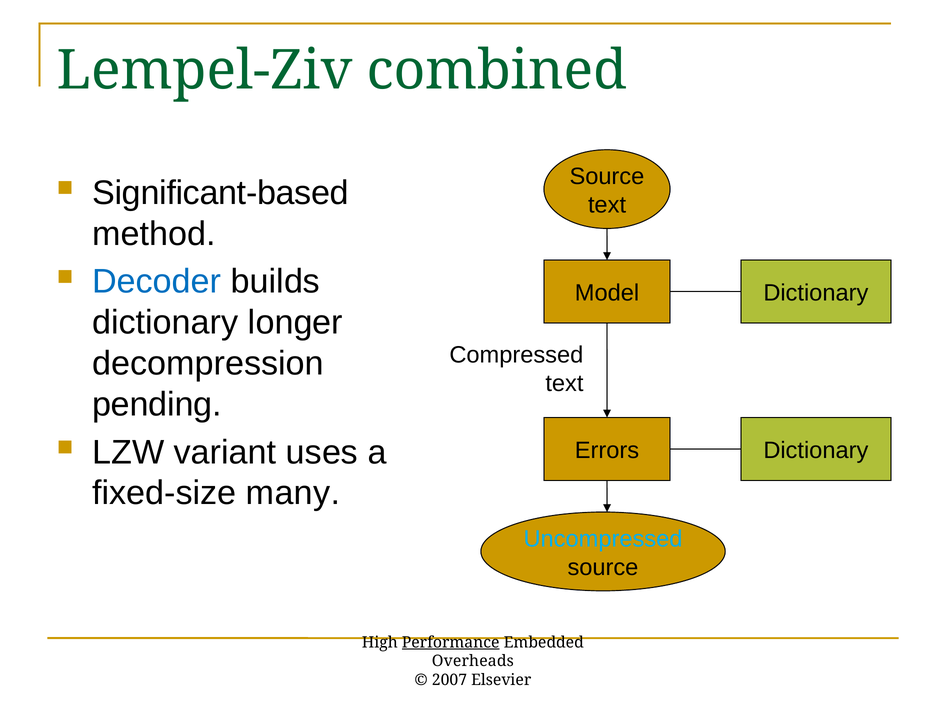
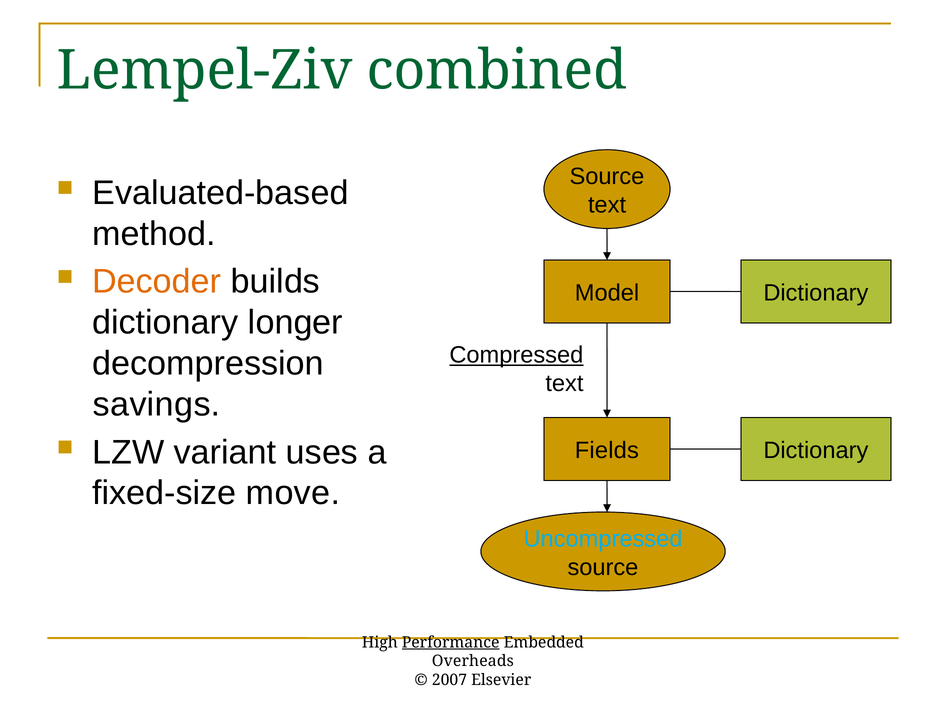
Significant-based: Significant-based -> Evaluated-based (220, 193)
Decoder colour: blue -> orange (157, 282)
Compressed underline: none -> present (516, 355)
pending: pending -> savings (157, 405)
Errors: Errors -> Fields (607, 451)
many: many -> move (293, 494)
